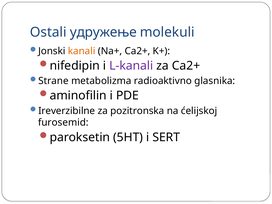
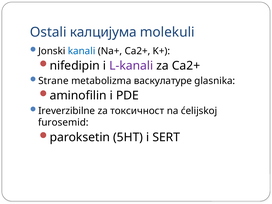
удружење: удружење -> калцијума (103, 32)
kanali colour: orange -> blue (82, 51)
radioaktivno: radioaktivno -> васкулатуре (163, 81)
pozitronska: pozitronska -> токсичност (137, 111)
